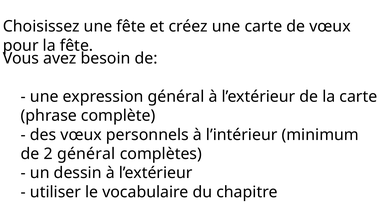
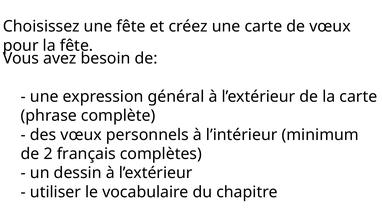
2 général: général -> français (86, 154)
